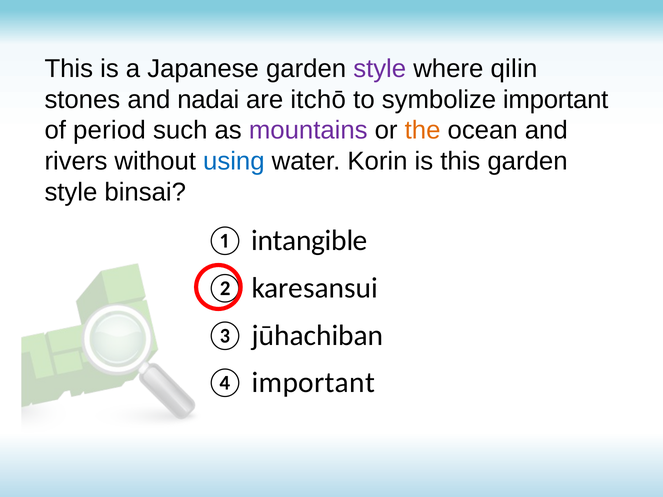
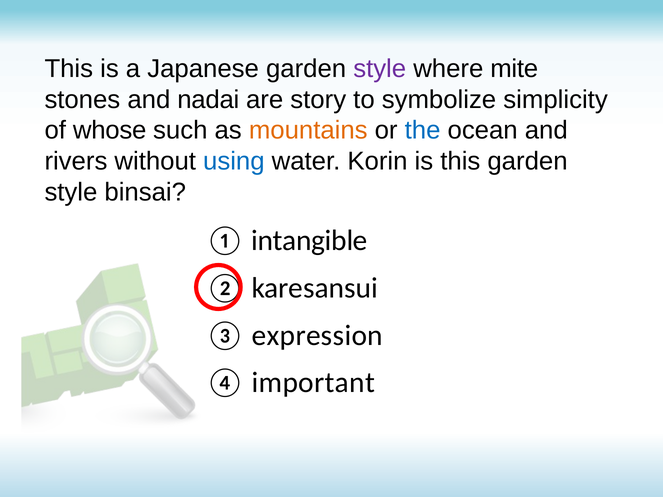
qilin: qilin -> mite (514, 69)
itchō: itchō -> story (318, 100)
symbolize important: important -> simplicity (556, 100)
period: period -> whose (110, 131)
mountains colour: purple -> orange (308, 131)
the colour: orange -> blue (423, 131)
jūhachiban: jūhachiban -> expression (317, 336)
